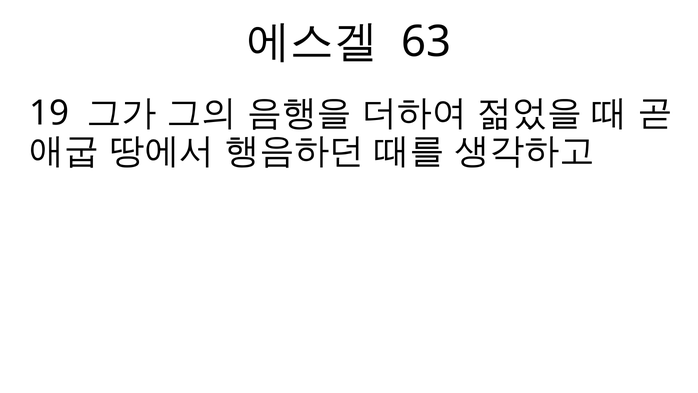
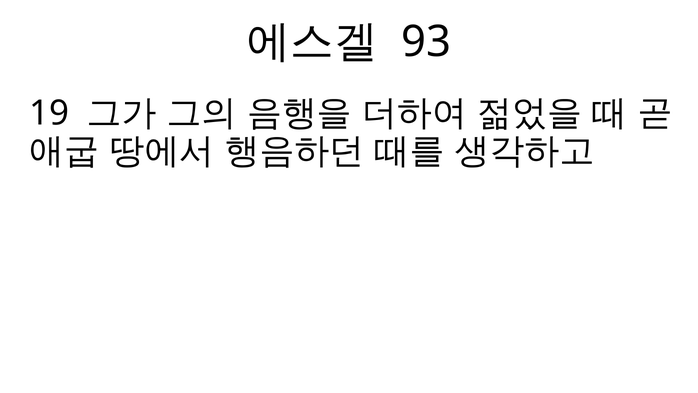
63: 63 -> 93 (426, 42)
